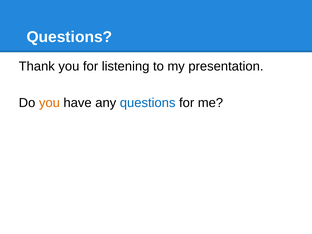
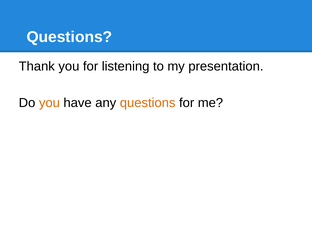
questions colour: blue -> orange (148, 103)
